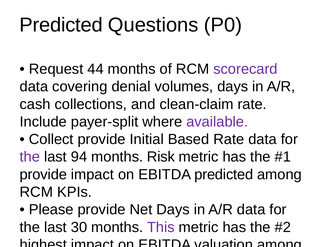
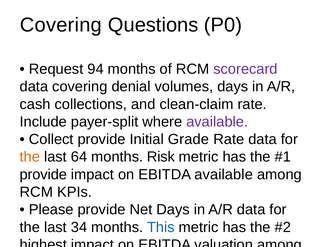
Predicted: Predicted -> Covering (61, 25)
44: 44 -> 94 (96, 69)
Based: Based -> Grade (188, 139)
the colour: purple -> orange (30, 157)
94: 94 -> 64 (79, 157)
EBITDA predicted: predicted -> available (224, 174)
30: 30 -> 34 (79, 227)
This colour: purple -> blue (161, 227)
